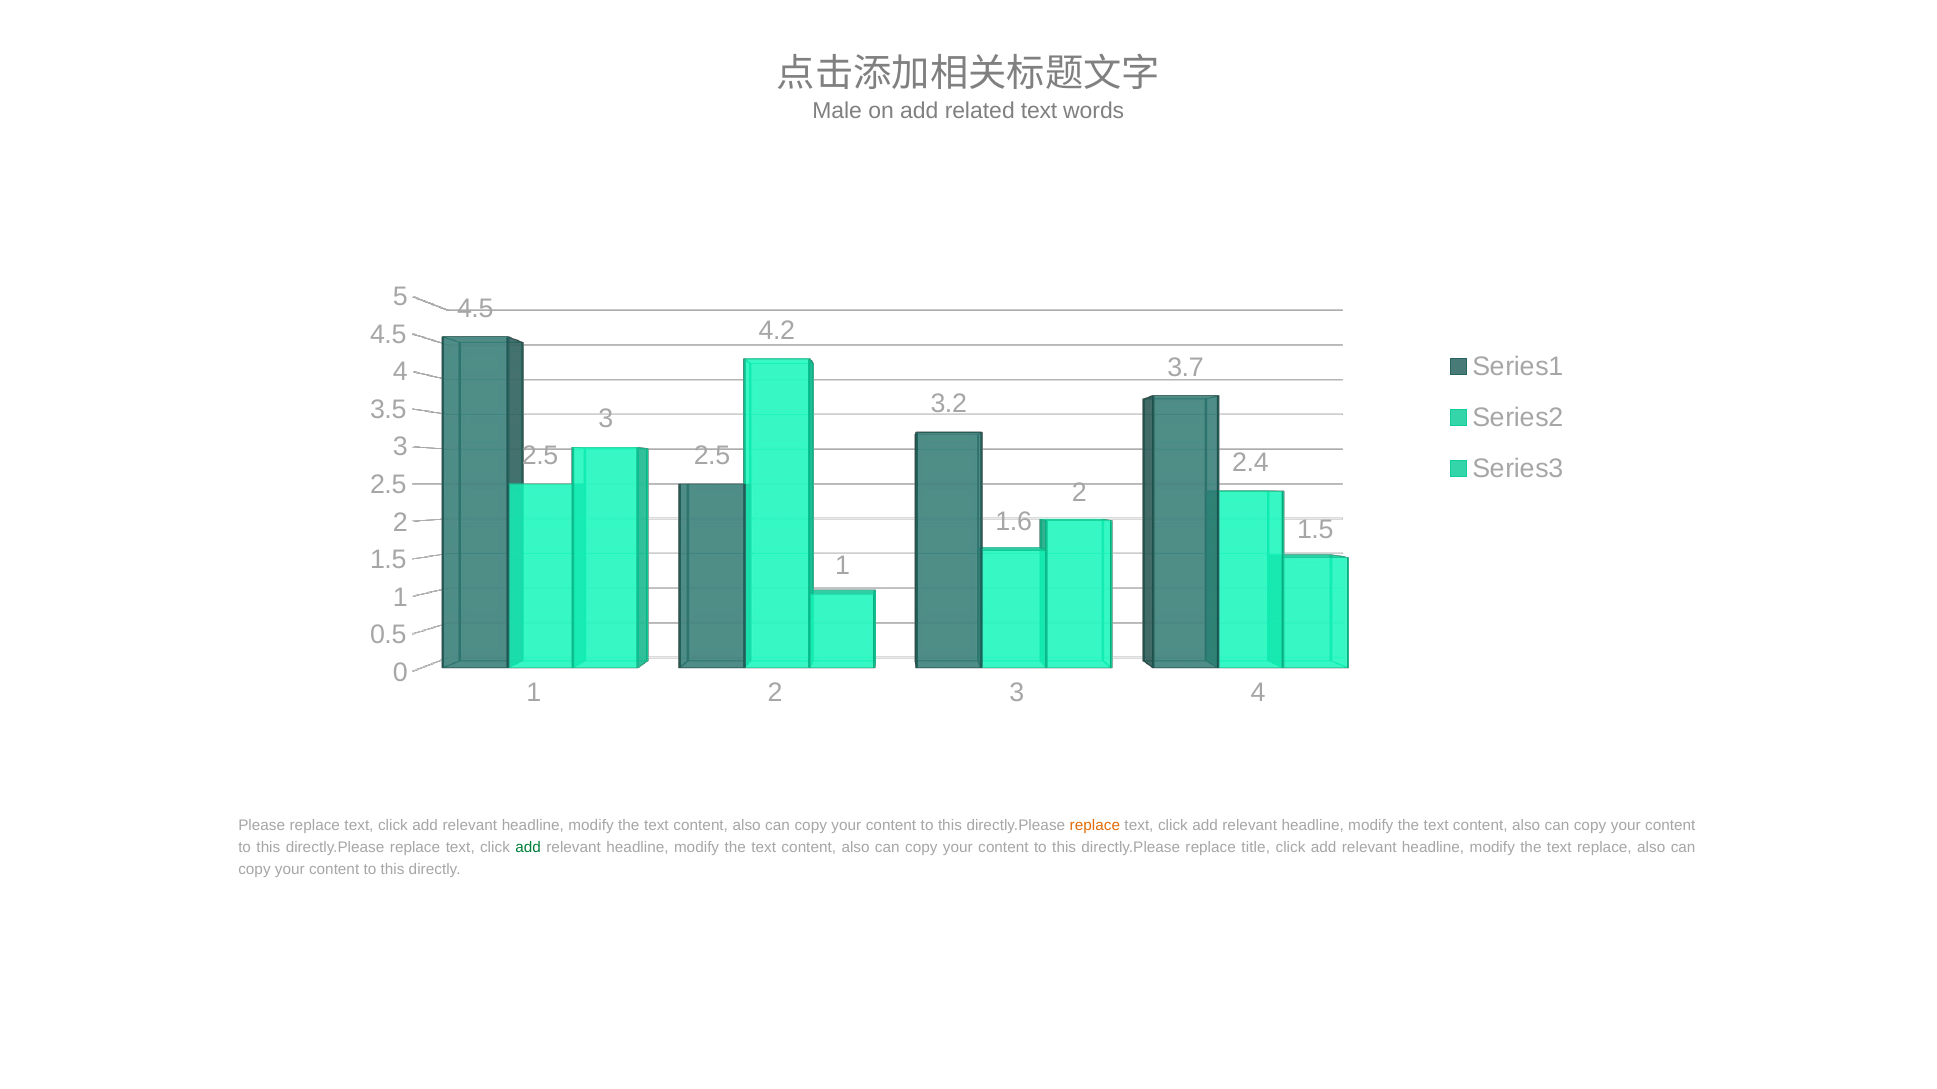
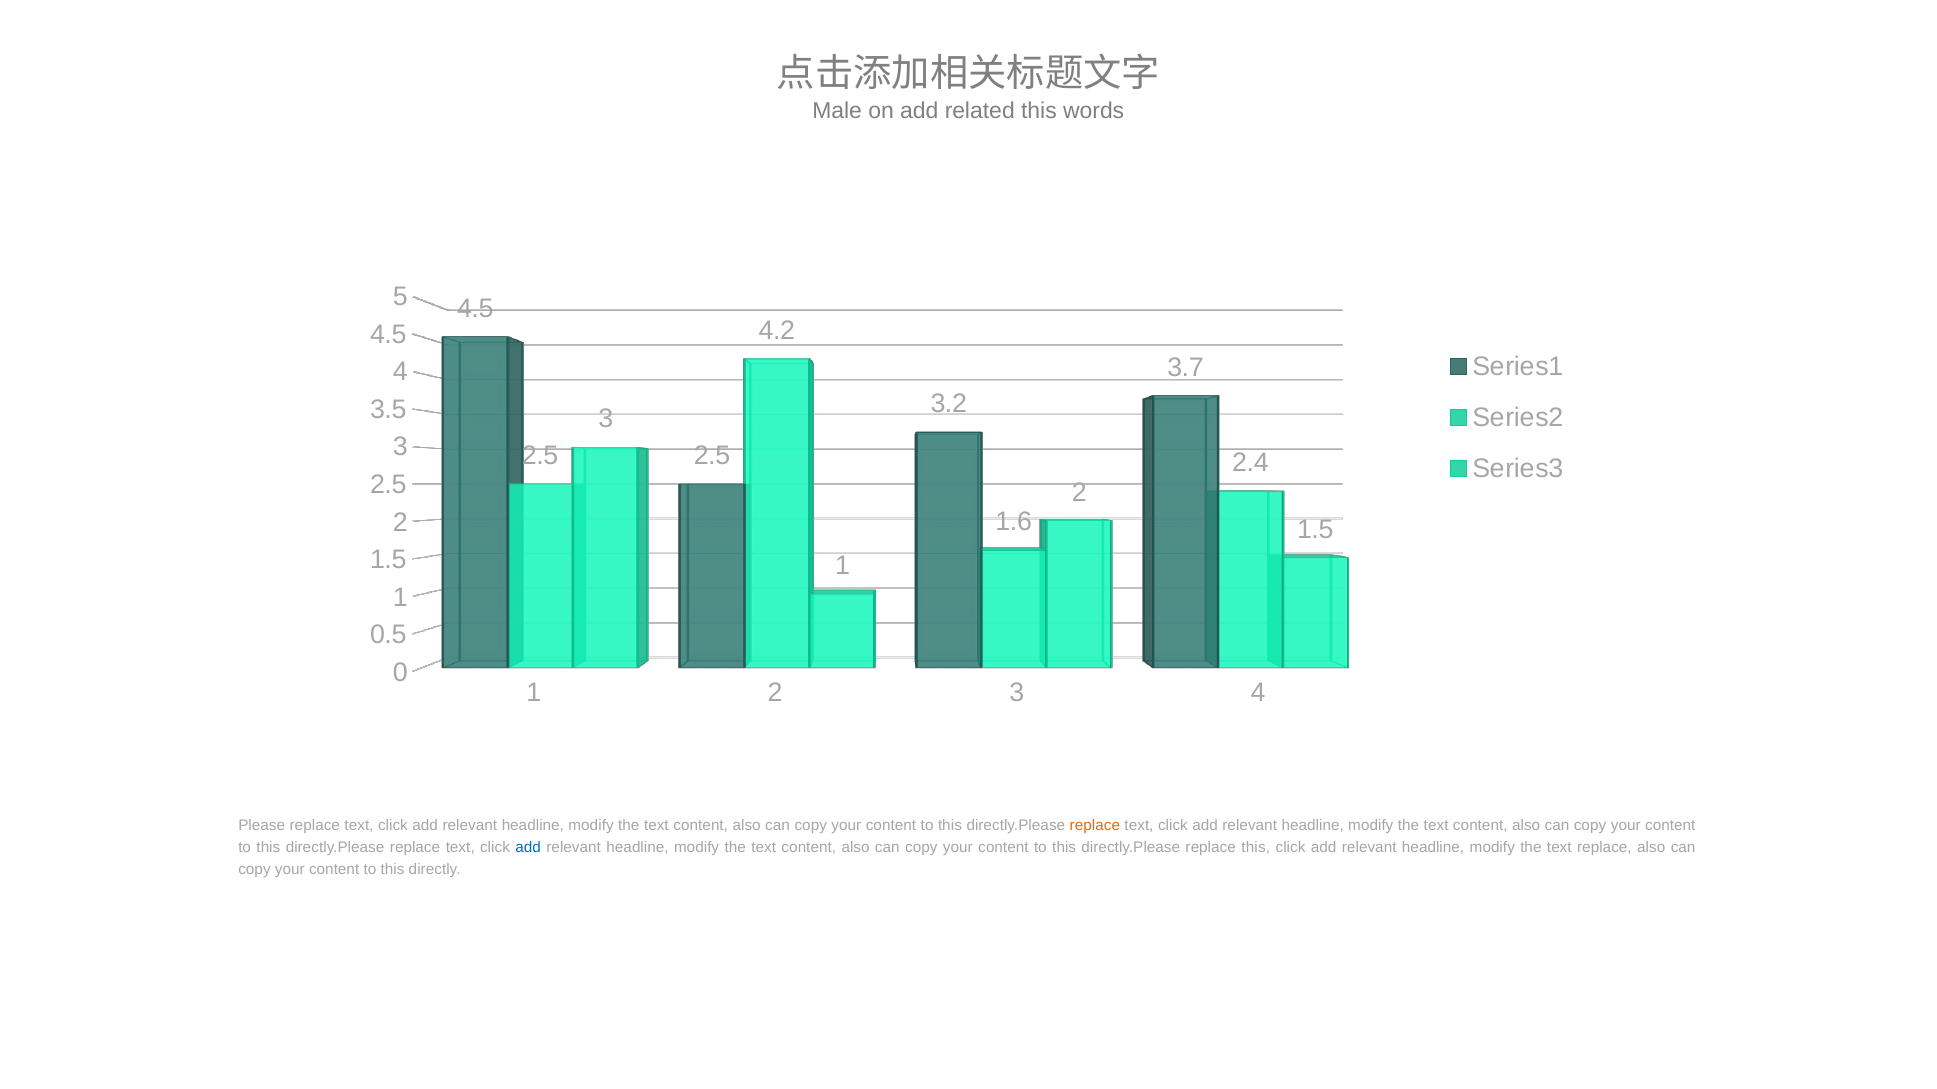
related text: text -> this (1039, 111)
add colour: green -> blue (528, 848)
replace title: title -> this (1256, 848)
